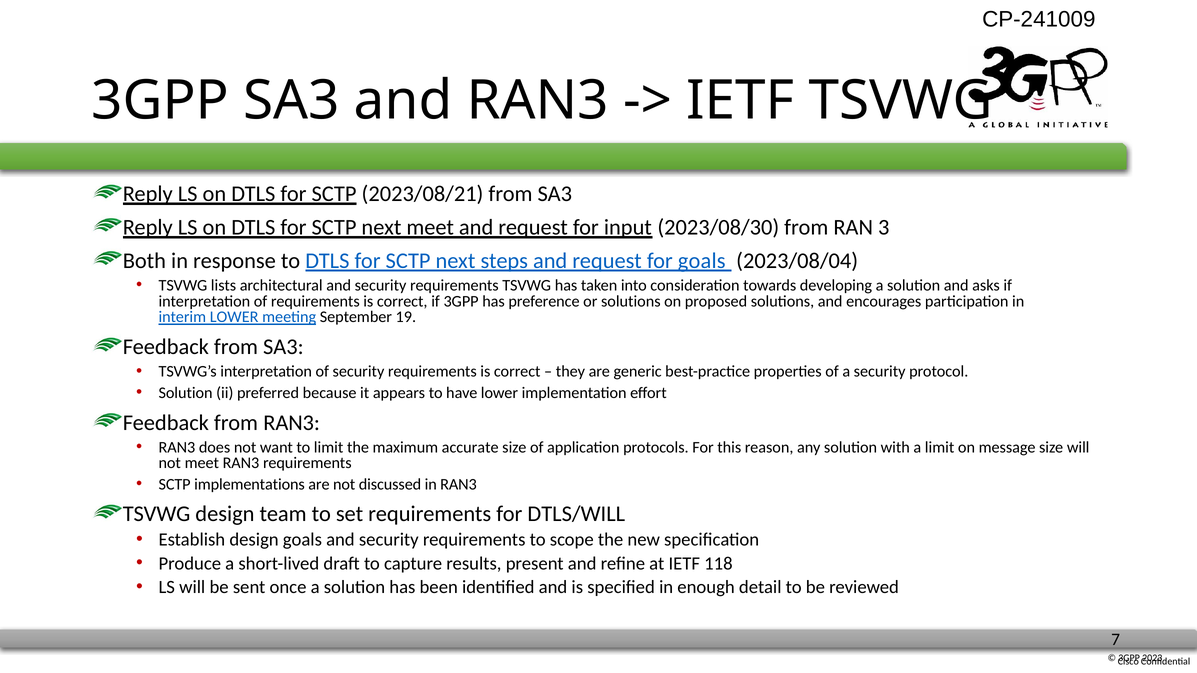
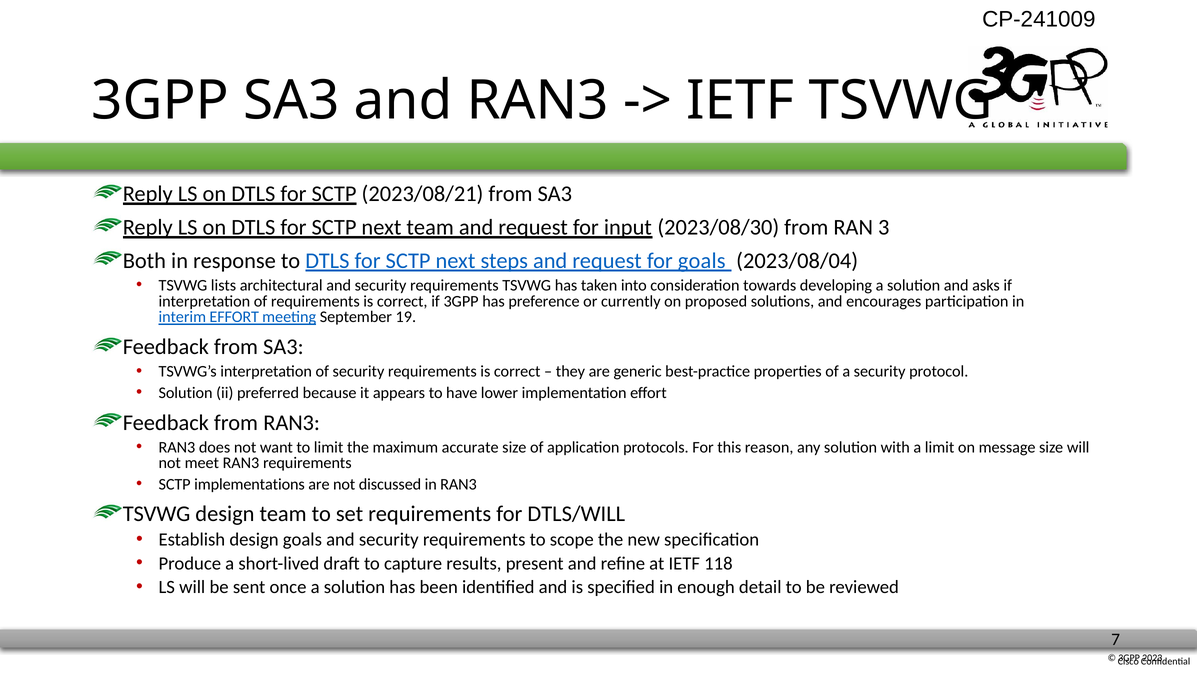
next meet: meet -> team (430, 227)
or solutions: solutions -> currently (631, 301)
interim LOWER: LOWER -> EFFORT (234, 317)
